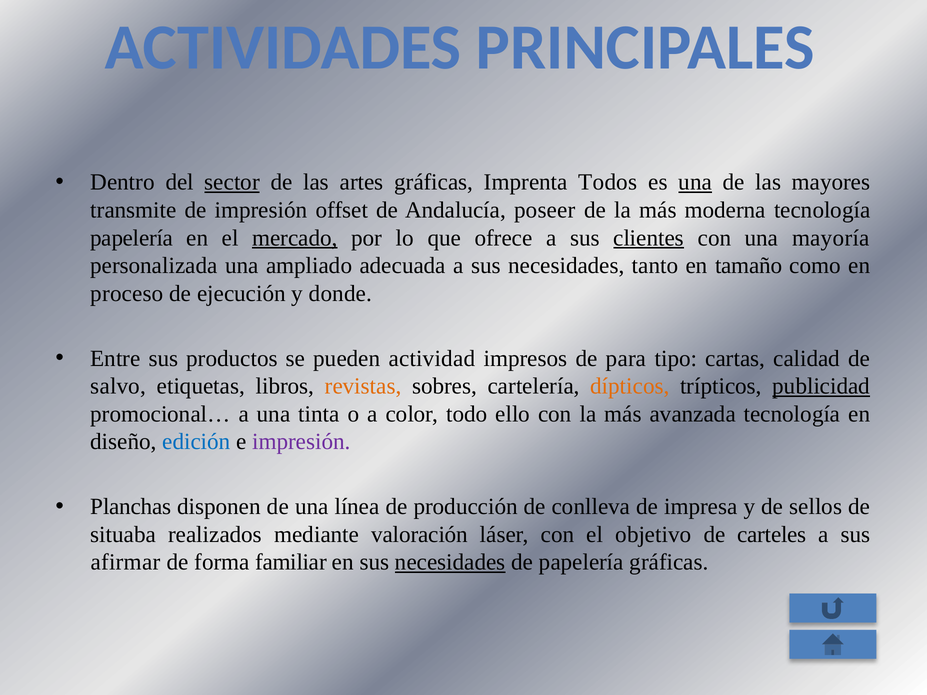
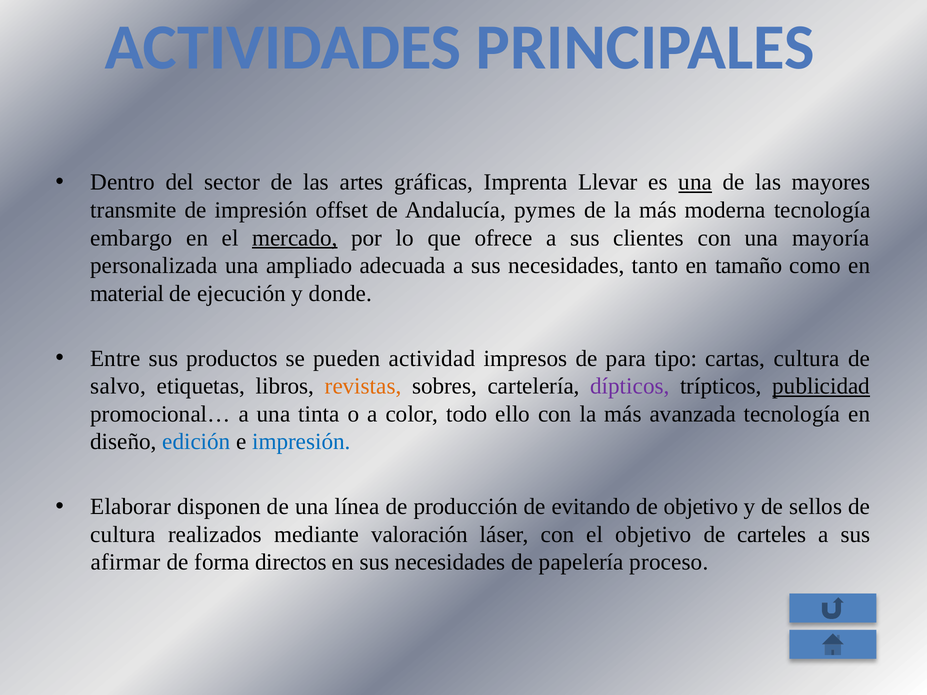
sector underline: present -> none (232, 182)
Todos: Todos -> Llevar (608, 182)
poseer: poseer -> pymes (545, 210)
papelería: papelería -> embargo (131, 238)
clientes underline: present -> none (649, 238)
proceso: proceso -> material (127, 294)
cartas calidad: calidad -> cultura (807, 359)
dípticos colour: orange -> purple (630, 386)
impresión colour: purple -> blue (301, 442)
Planchas: Planchas -> Elaborar (131, 507)
conlleva: conlleva -> evitando (591, 507)
de impresa: impresa -> objetivo (701, 507)
situaba: situaba -> cultura (123, 535)
familiar: familiar -> directos (291, 562)
necesidades underline: present -> none (450, 562)
papelería gráficas: gráficas -> proceso (669, 562)
